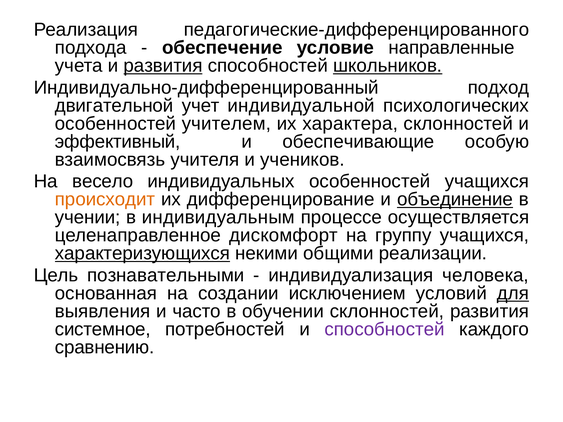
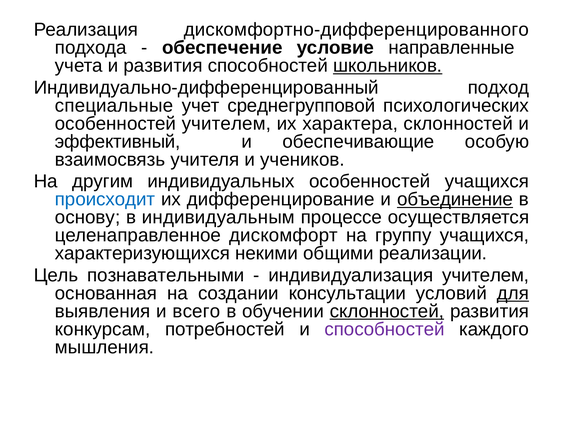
педагогические-дифференцированного: педагогические-дифференцированного -> дискомфортно-дифференцированного (356, 30)
развития underline: present -> none (163, 66)
двигательной: двигательной -> специальные (114, 106)
индивидуальной: индивидуальной -> среднегрупповой (301, 106)
весело: весело -> другим (103, 181)
происходит colour: orange -> blue (105, 199)
учении: учении -> основу (88, 217)
характеризующихся underline: present -> none (142, 254)
индивидуализация человека: человека -> учителем (486, 275)
исключением: исключением -> консультации (347, 293)
часто: часто -> всего (196, 311)
склонностей underline: none -> present (387, 311)
системное: системное -> конкурсам (103, 329)
сравнению: сравнению -> мышления (105, 347)
